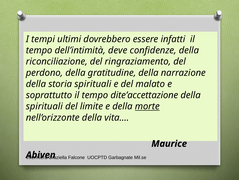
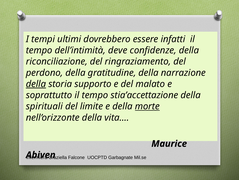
della underline: none -> present (36, 84)
storia spirituali: spirituali -> supporto (93, 84)
dite’accettazione: dite’accettazione -> stia’accettazione (144, 95)
